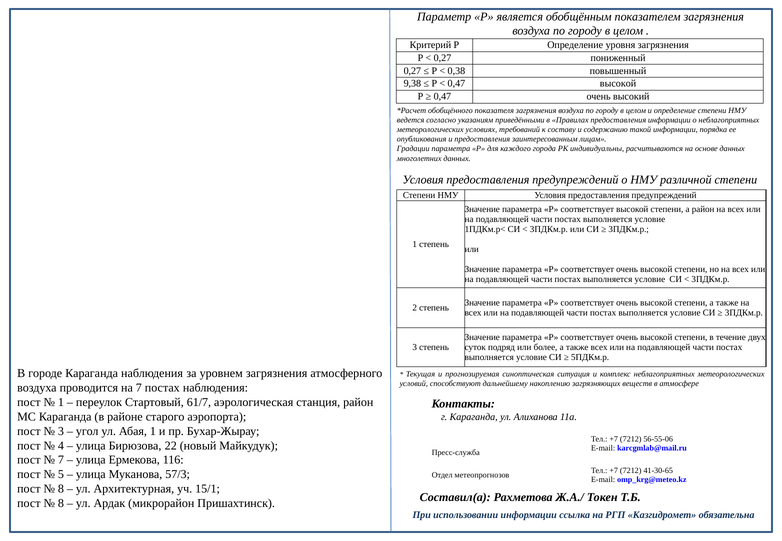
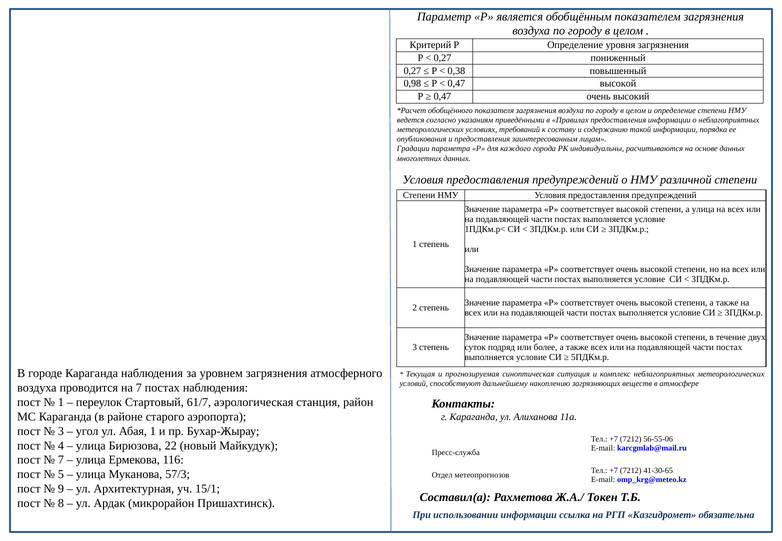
9,38: 9,38 -> 0,98 (412, 84)
а район: район -> улица (703, 209)
8: 8 -> 9 (61, 489)
